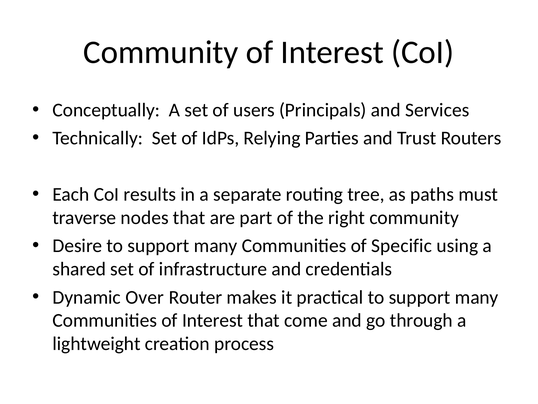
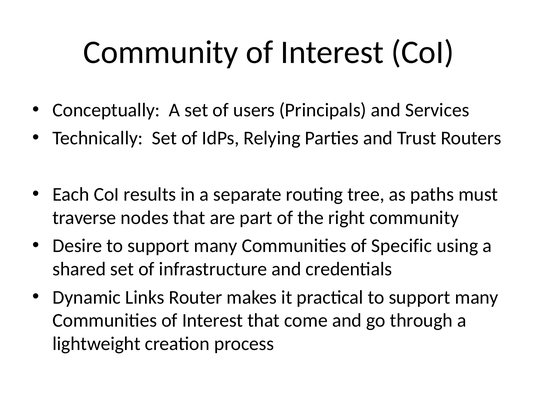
Over: Over -> Links (145, 297)
